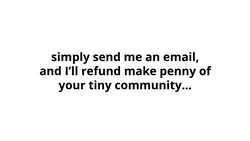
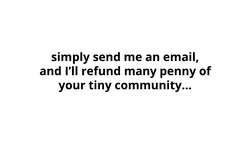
make: make -> many (140, 71)
